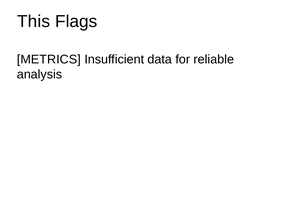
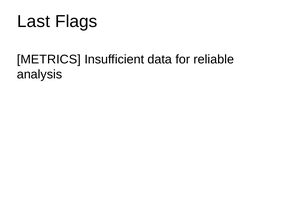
This: This -> Last (34, 21)
